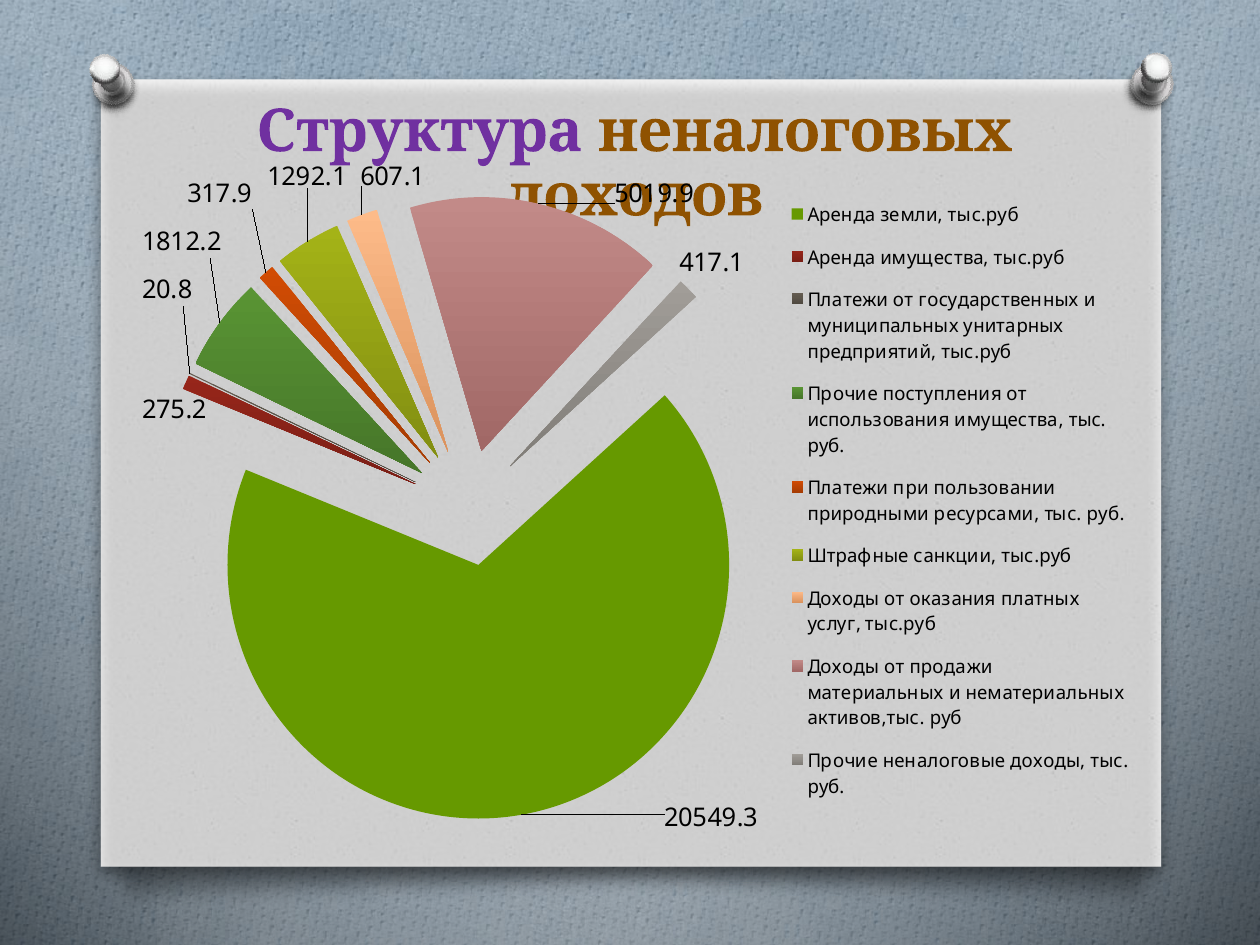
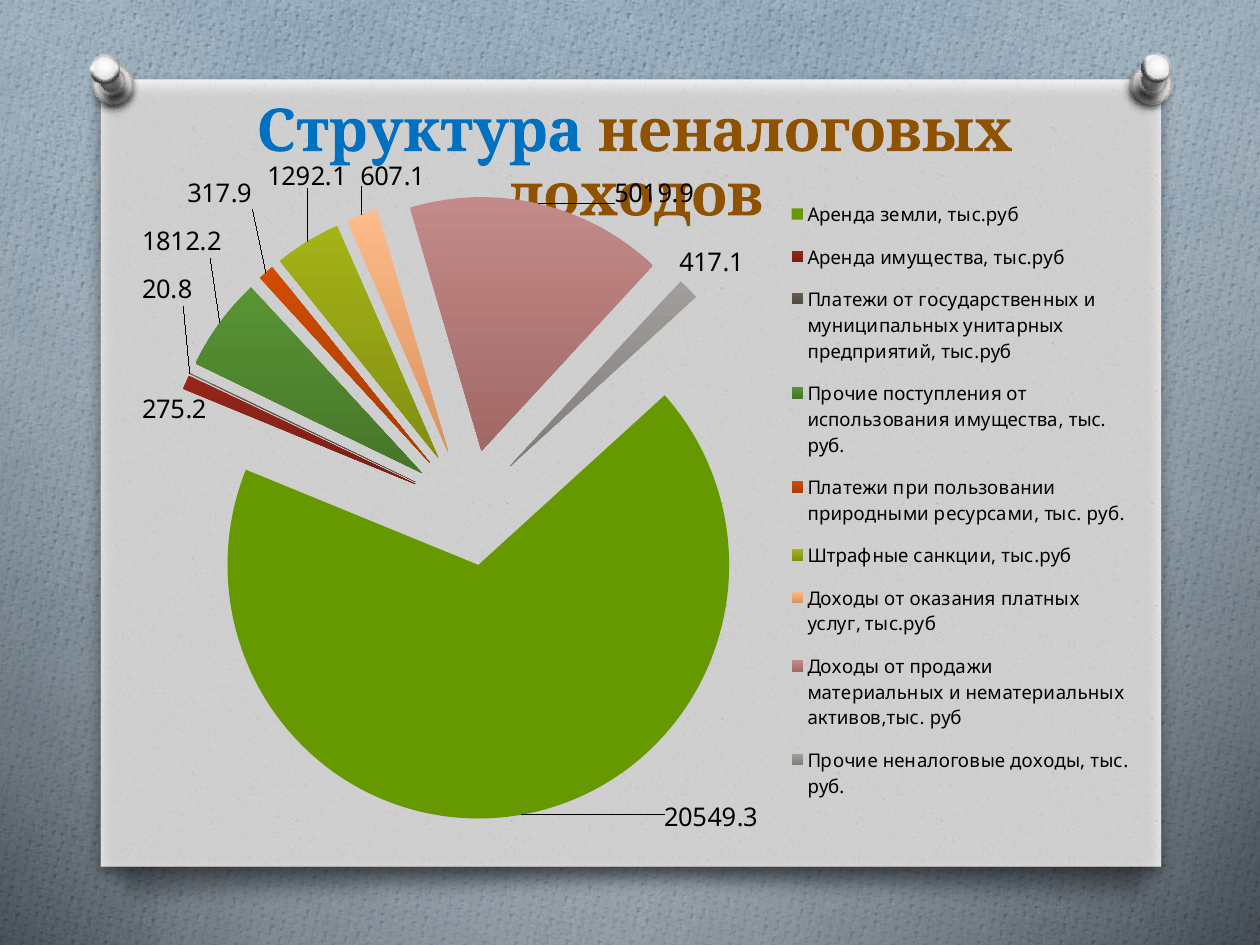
Структура colour: purple -> blue (420, 132)
